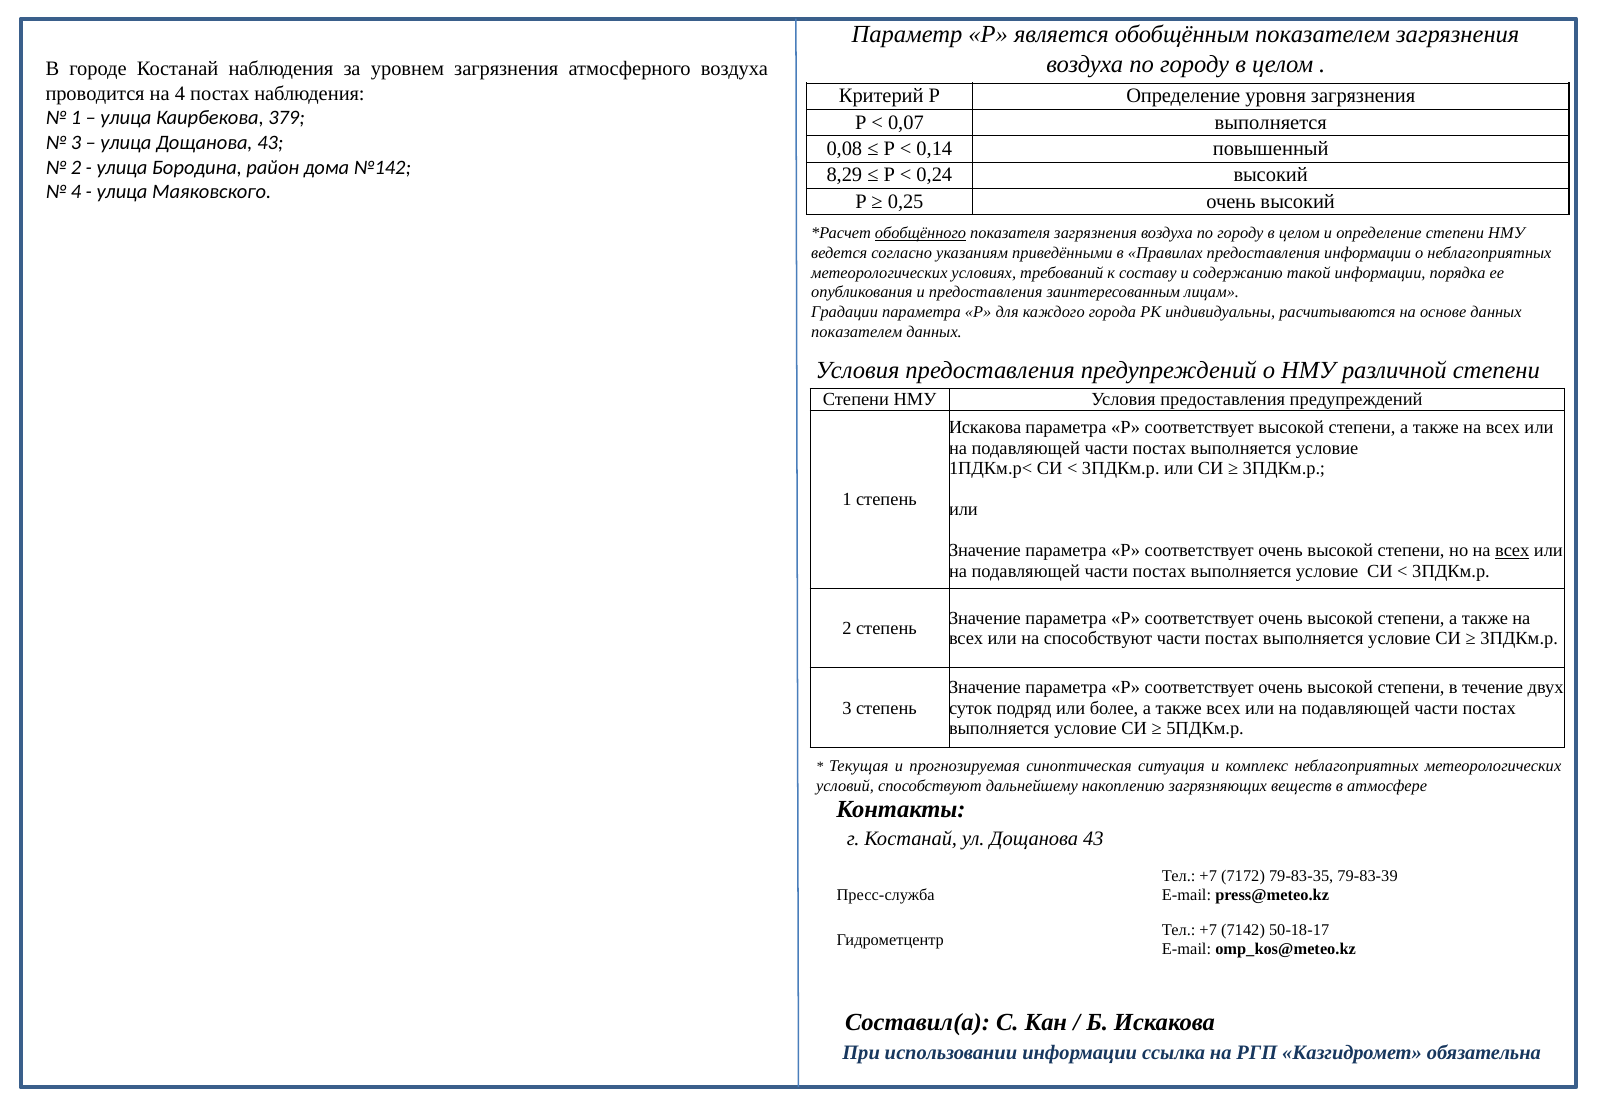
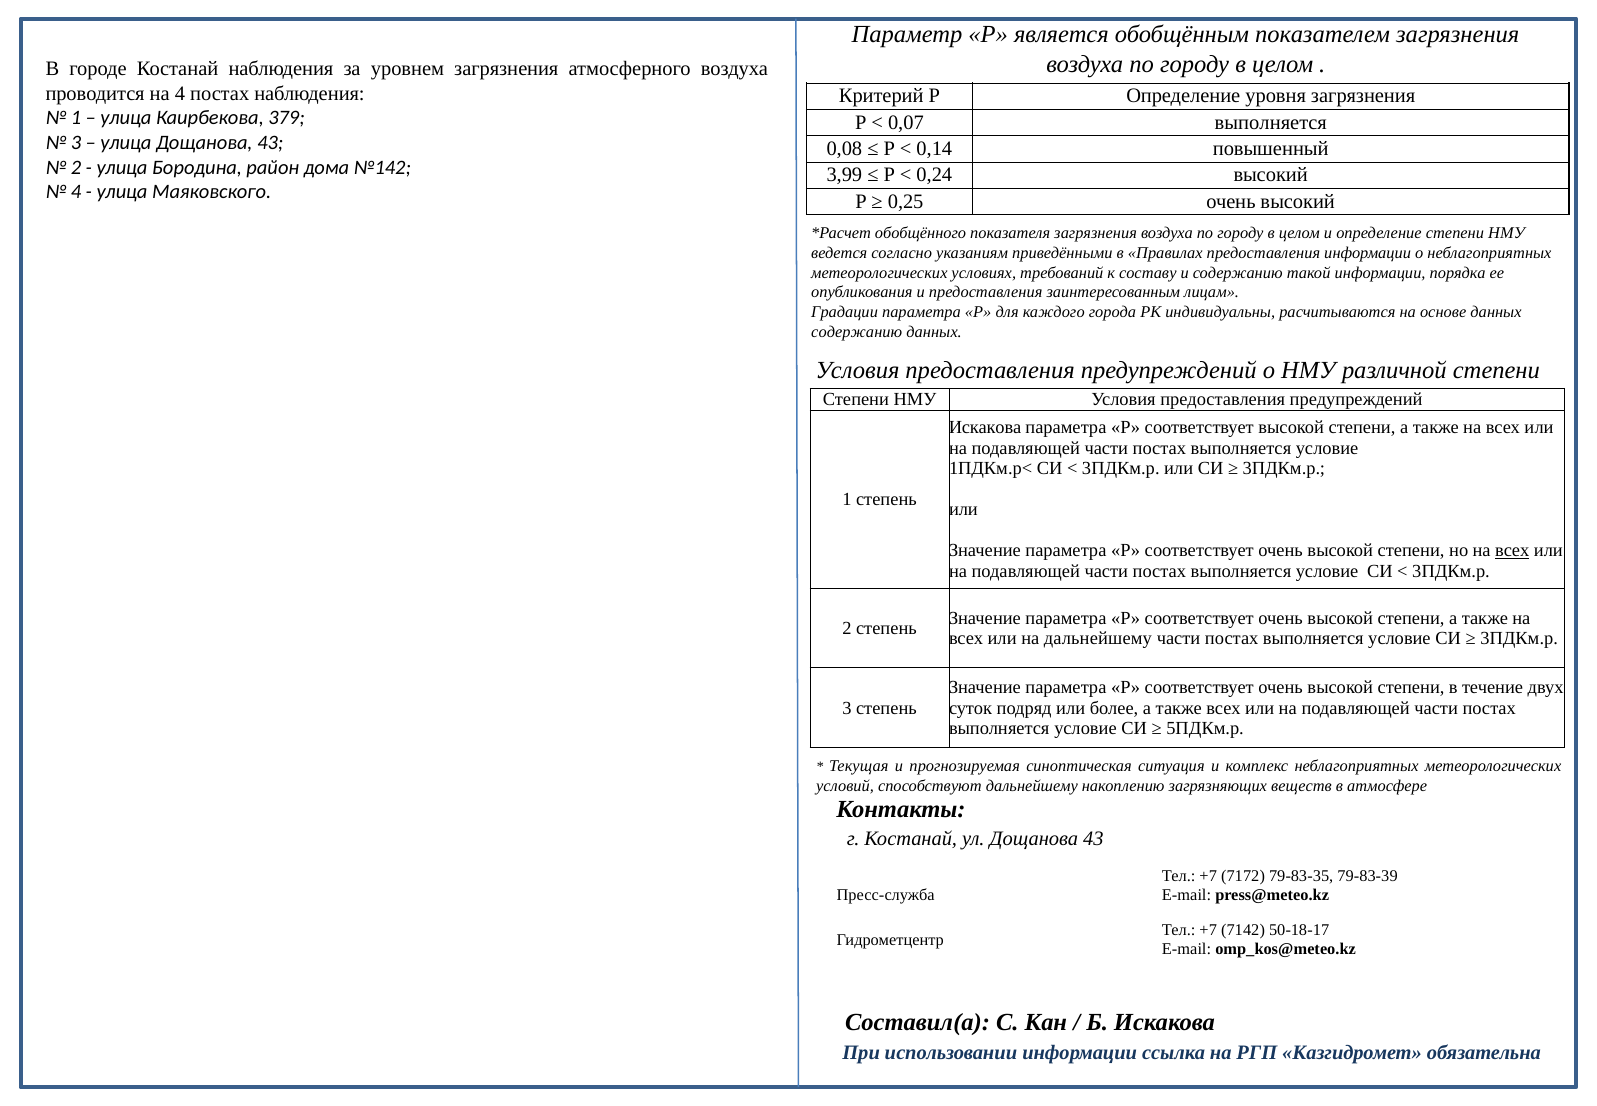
8,29: 8,29 -> 3,99 (844, 175)
обобщённого underline: present -> none (921, 233)
показателем: показателем -> содержанию (857, 332)
на способствуют: способствуют -> дальнейшему (1098, 638)
